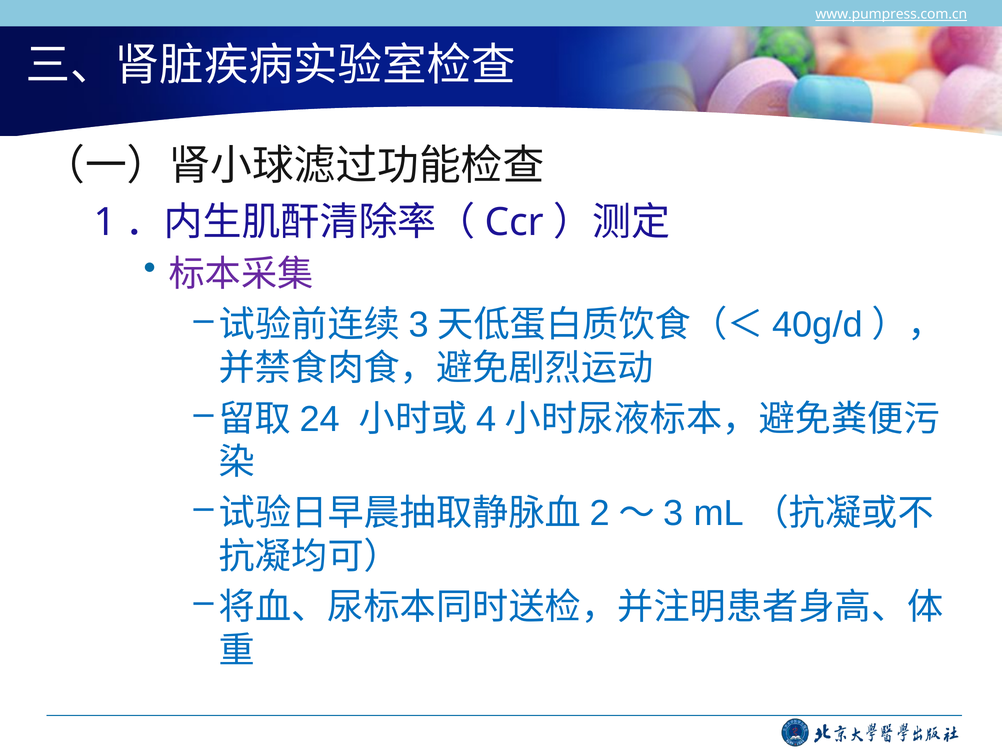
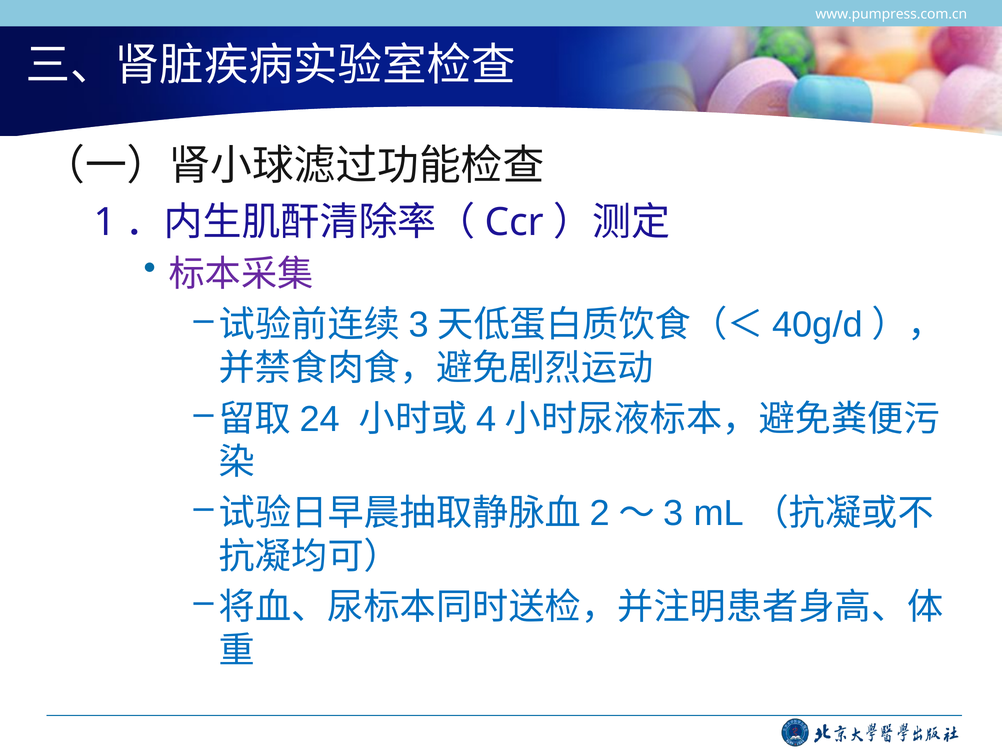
www.pumpress.com.cn underline: present -> none (891, 14)
